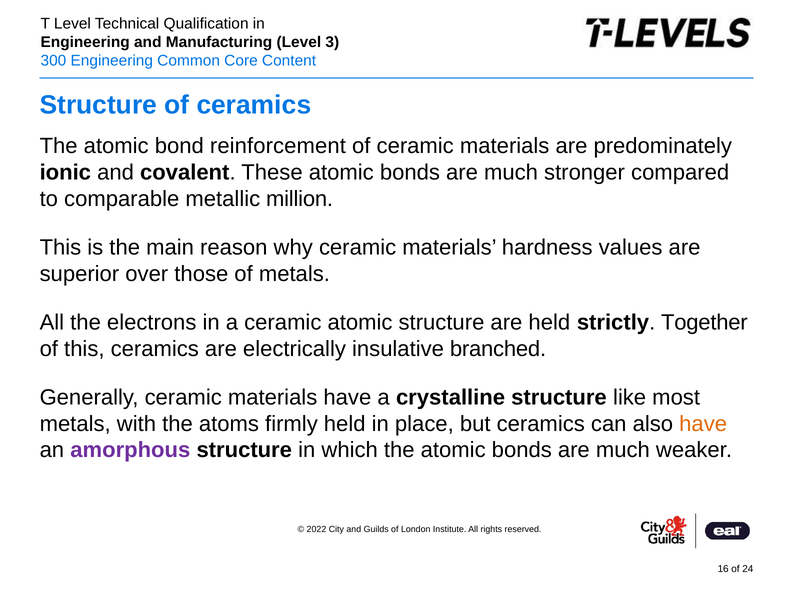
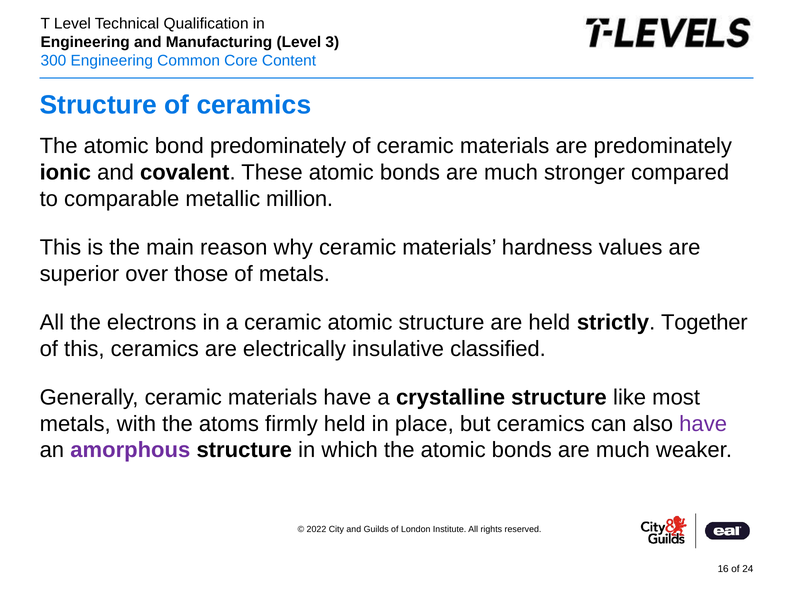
bond reinforcement: reinforcement -> predominately (278, 146)
branched: branched -> classified (498, 349)
have colour: orange -> purple (703, 424)
